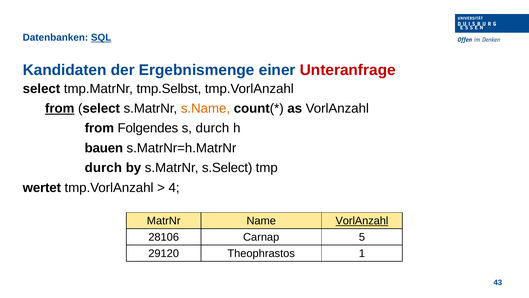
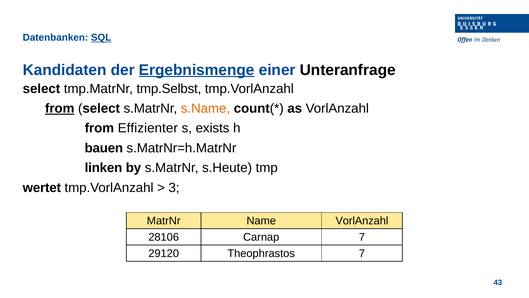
Ergebnismenge underline: none -> present (197, 70)
Unteranfrage colour: red -> black (348, 70)
Folgendes: Folgendes -> Effizienter (148, 128)
s durch: durch -> exists (213, 128)
durch: durch -> linken (103, 168)
s.Select: s.Select -> s.Heute (227, 168)
4: 4 -> 3 (174, 187)
VorlAnzahl underline: present -> none (362, 220)
Carnap 5: 5 -> 7 (362, 237)
Theophrastos 1: 1 -> 7 (362, 253)
